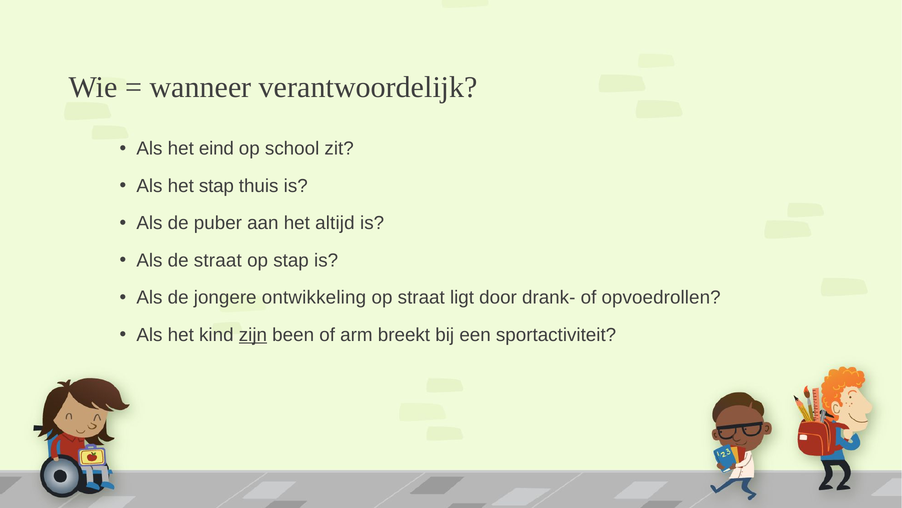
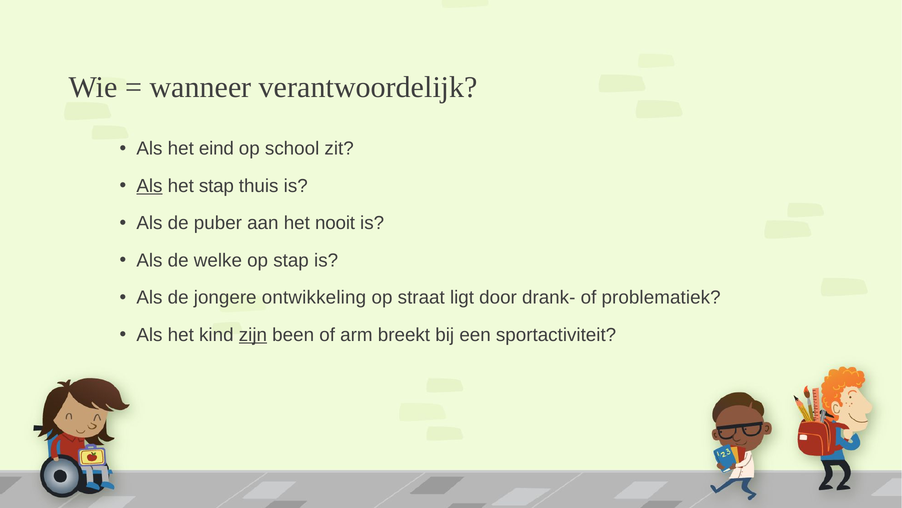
Als underline: none -> present (149, 186)
altijd: altijd -> nooit (335, 223)
de straat: straat -> welke (218, 260)
opvoedrollen: opvoedrollen -> problematiek (661, 297)
